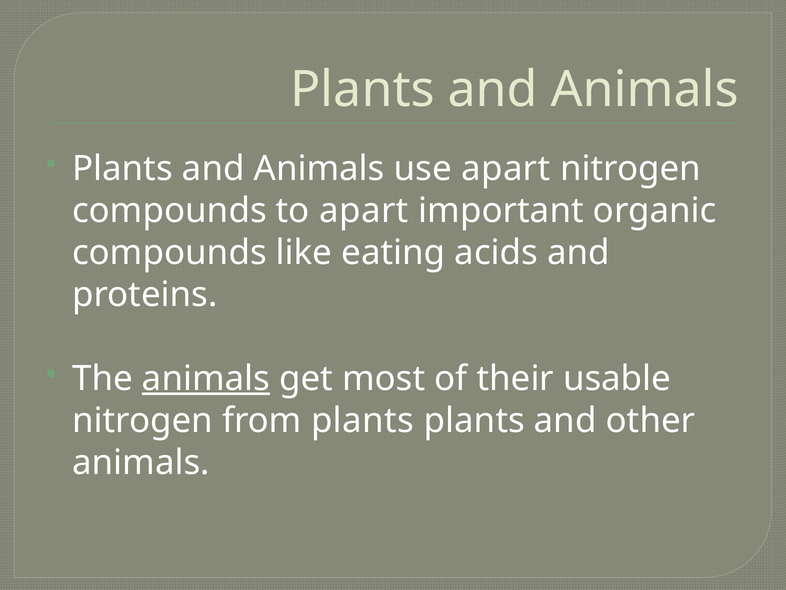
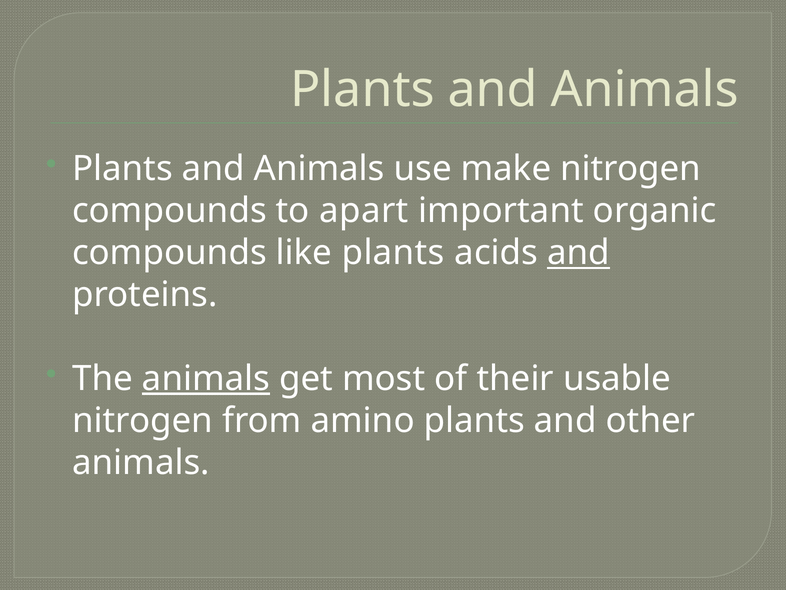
use apart: apart -> make (506, 169)
like eating: eating -> plants (393, 253)
and underline: none -> present (578, 253)
from plants: plants -> amino (363, 420)
